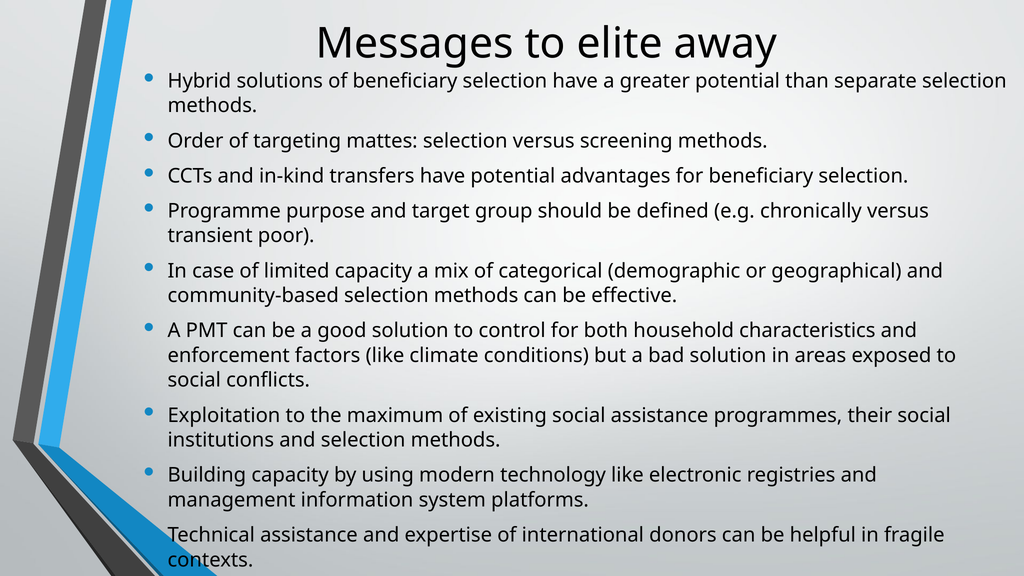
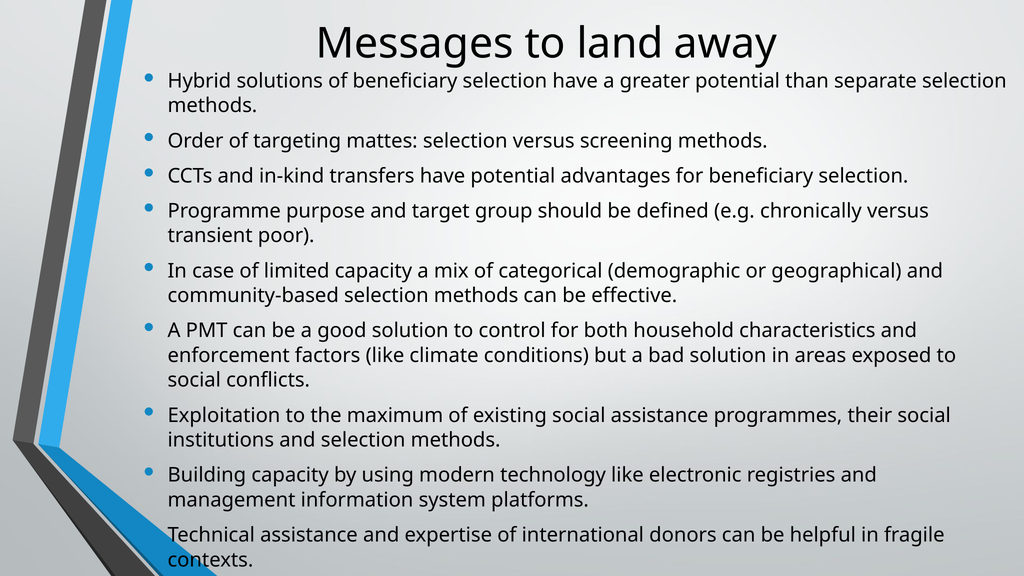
elite: elite -> land (620, 44)
